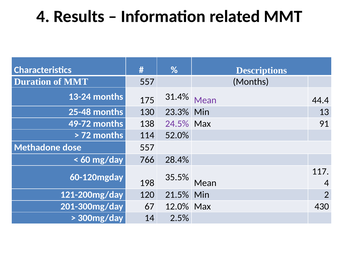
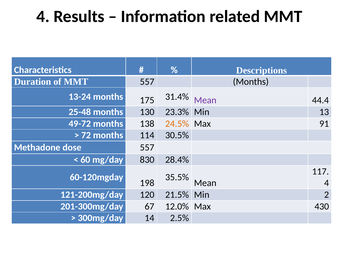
24.5% colour: purple -> orange (177, 124)
52.0%: 52.0% -> 30.5% (177, 135)
766: 766 -> 830 (147, 160)
